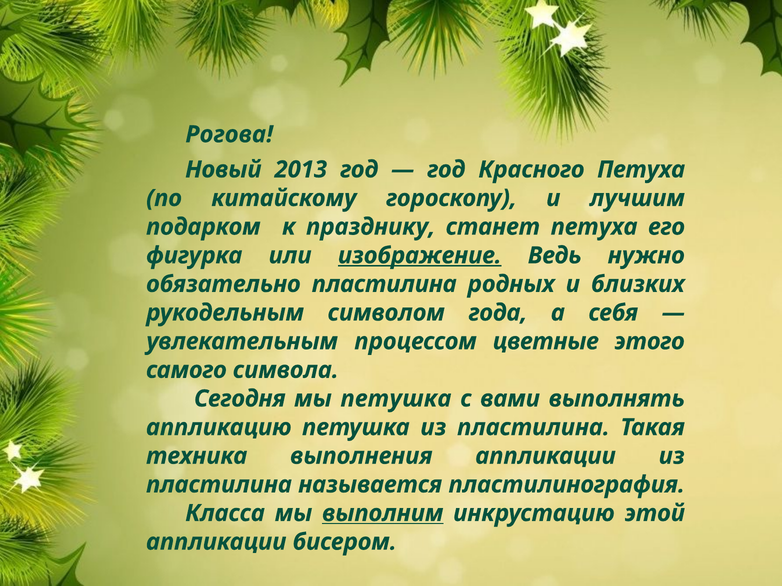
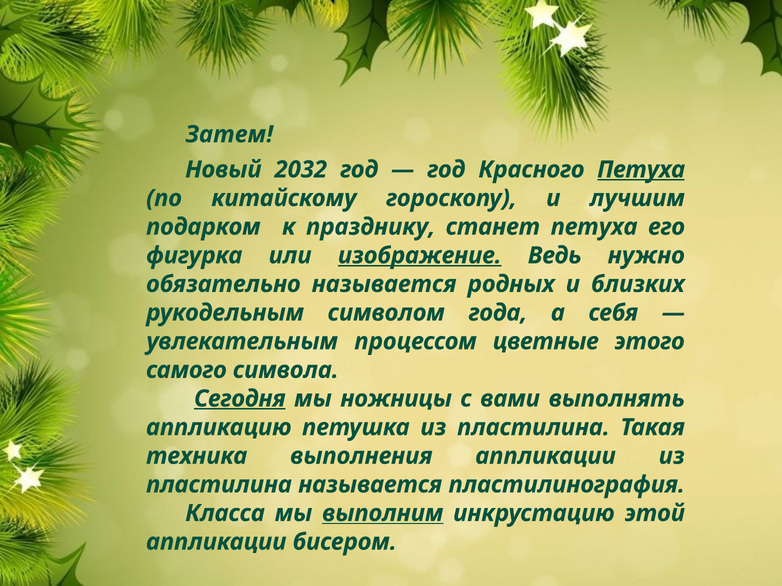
Рогова: Рогова -> Затем (229, 135)
2013: 2013 -> 2032 (301, 170)
Петуха underline: none -> present (641, 170)
обязательно пластилина: пластилина -> называется (384, 284)
Сегодня underline: none -> present (240, 399)
мы петушка: петушка -> ножницы (396, 399)
